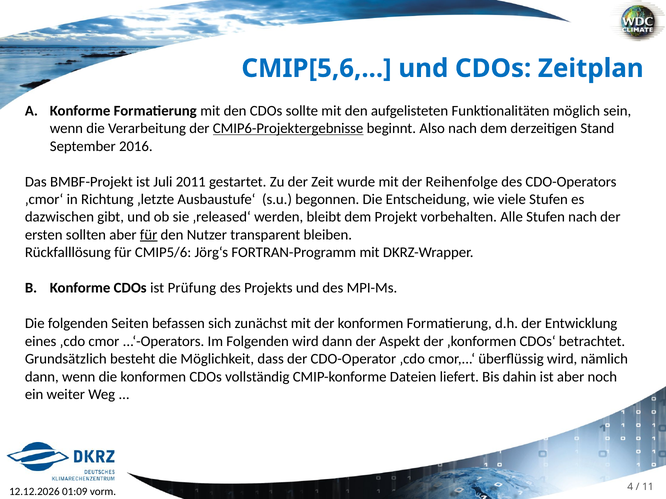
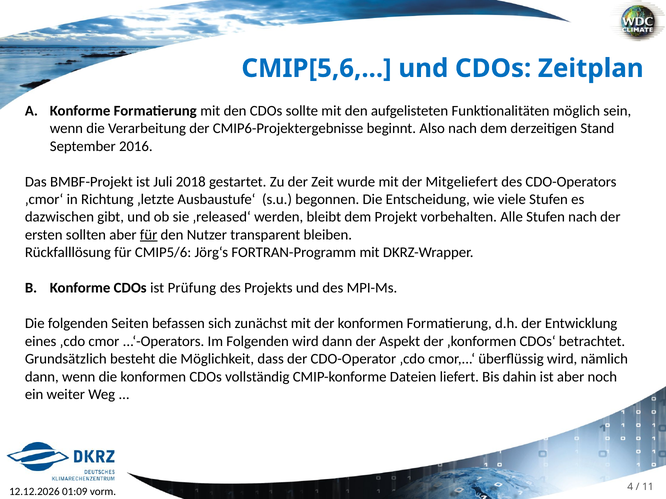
CMIP6-Projektergebnisse underline: present -> none (288, 129)
2011: 2011 -> 2018 (191, 182)
Reihenfolge: Reihenfolge -> Mitgeliefert (462, 182)
